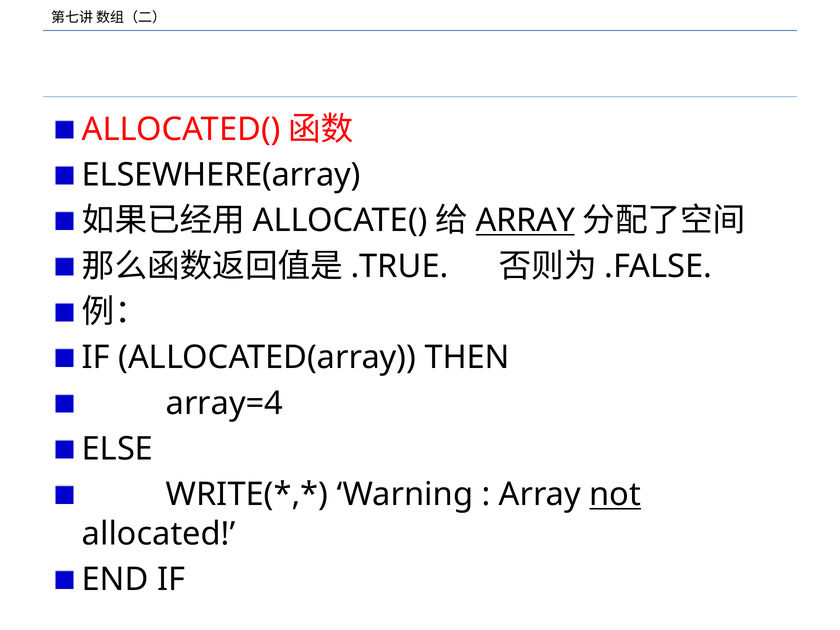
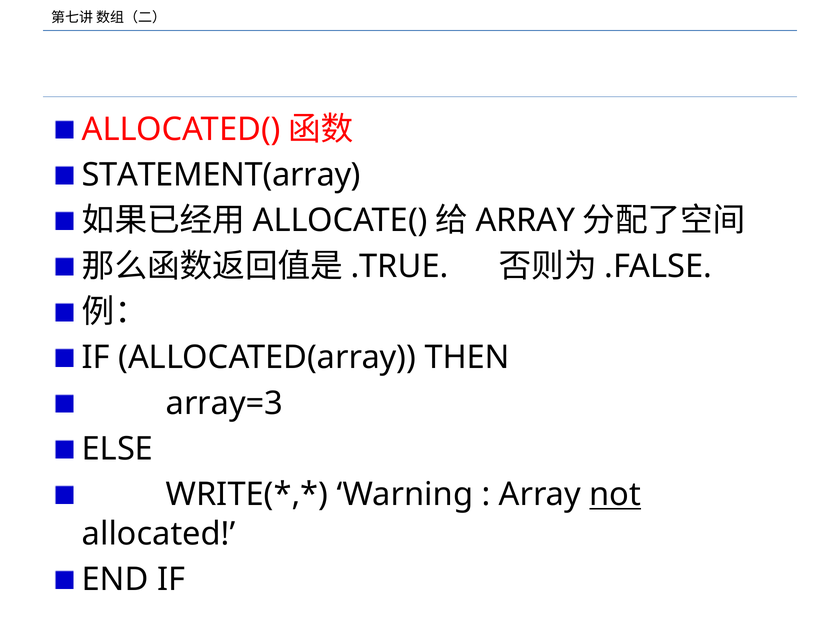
ELSEWHERE(array: ELSEWHERE(array -> STATEMENT(array (221, 175)
ARRAY underline: present -> none (525, 221)
array=4: array=4 -> array=3 (224, 403)
